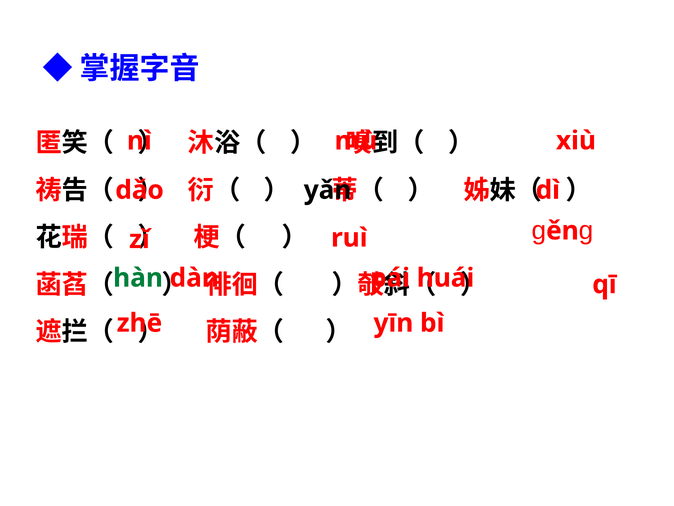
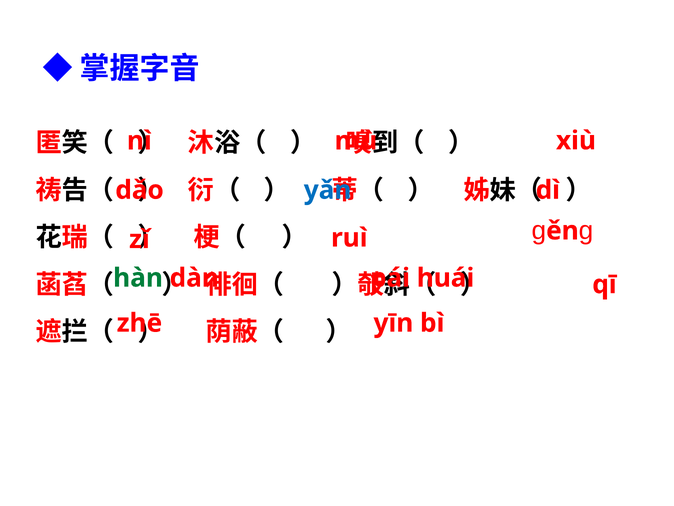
yǎn colour: black -> blue (328, 190)
